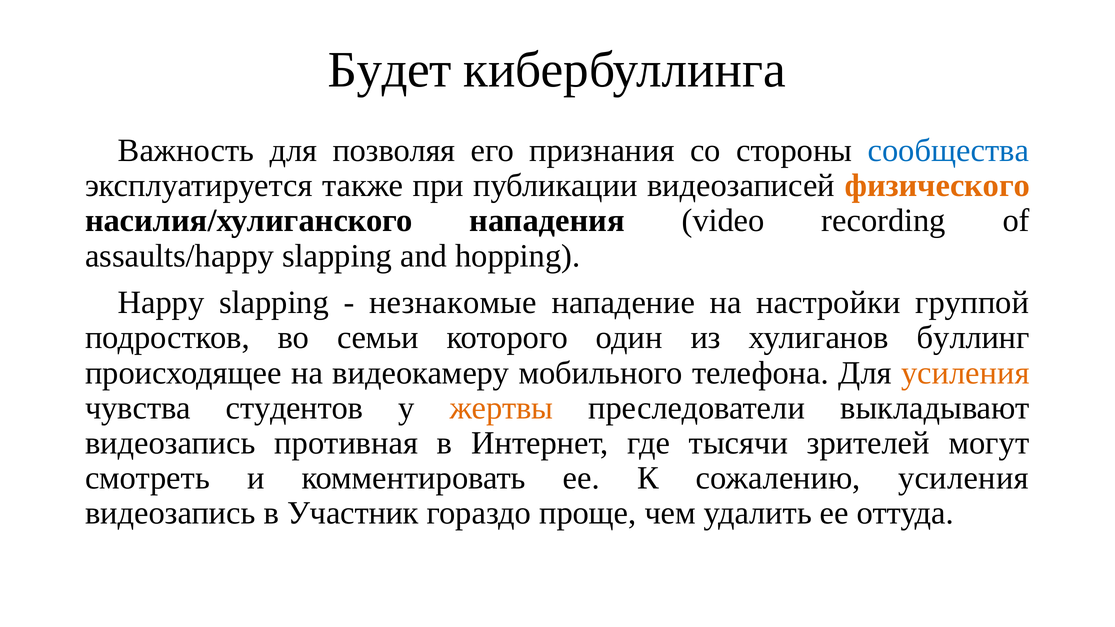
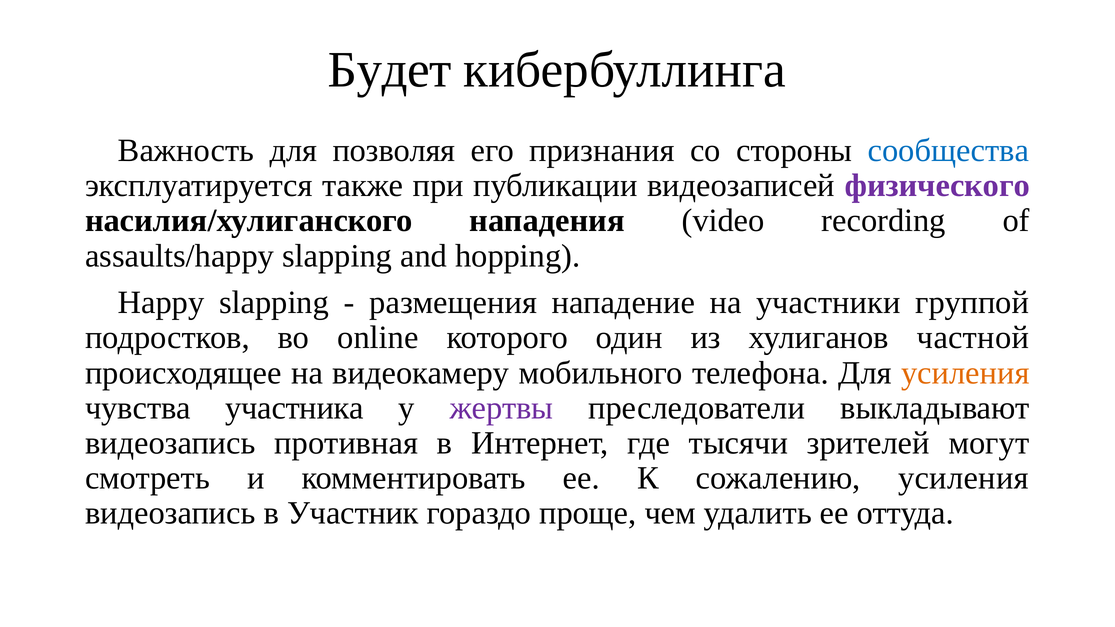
физического colour: orange -> purple (937, 186)
незнакомые: незнакомые -> размещения (453, 303)
настройки: настройки -> участники (828, 303)
семьи: семьи -> online (378, 338)
буллинг: буллинг -> частной (973, 338)
студентов: студентов -> участника (294, 408)
жертвы colour: orange -> purple (501, 408)
